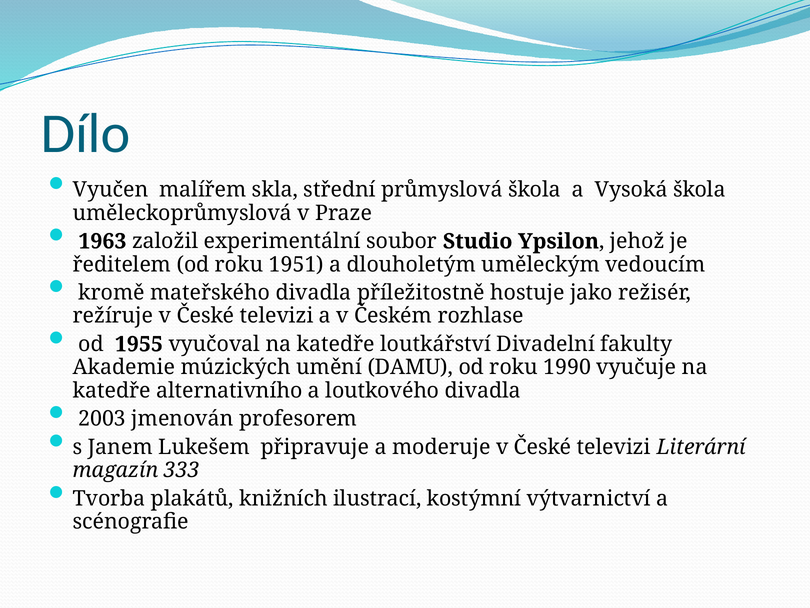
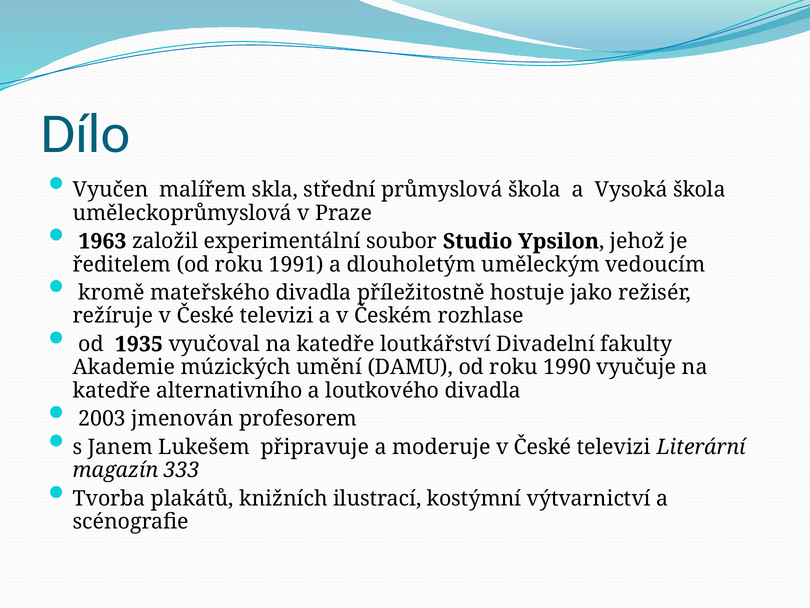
1951: 1951 -> 1991 (296, 264)
1955: 1955 -> 1935 (139, 344)
